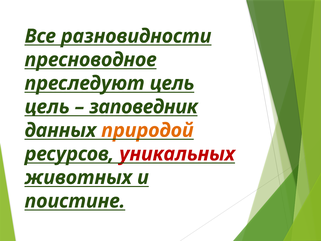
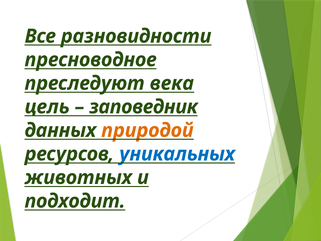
преследуют цель: цель -> века (172, 83)
уникальных colour: red -> blue (177, 154)
поистине: поистине -> подходит (75, 201)
